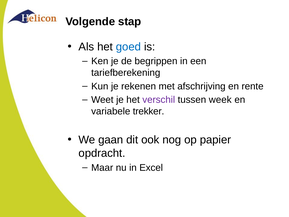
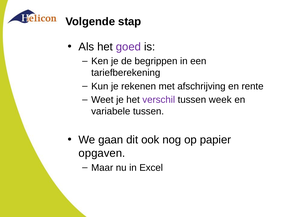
goed colour: blue -> purple (128, 47)
variabele trekker: trekker -> tussen (148, 111)
opdracht: opdracht -> opgaven (102, 153)
